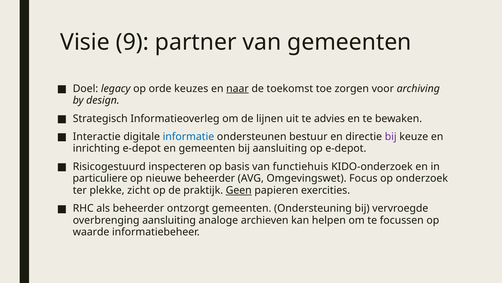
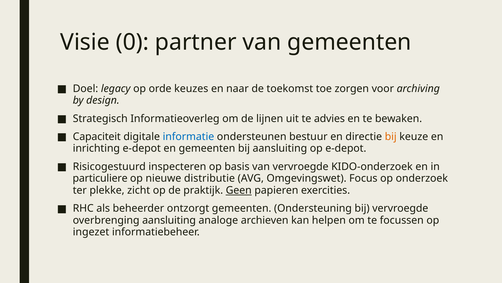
9: 9 -> 0 (132, 42)
naar underline: present -> none (238, 88)
Interactie: Interactie -> Capaciteit (97, 136)
bij colour: purple -> orange (391, 136)
van functiehuis: functiehuis -> vervroegde (301, 166)
nieuwe beheerder: beheerder -> distributie (209, 178)
waarde: waarde -> ingezet (91, 232)
